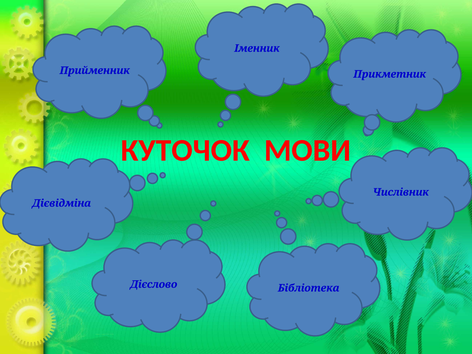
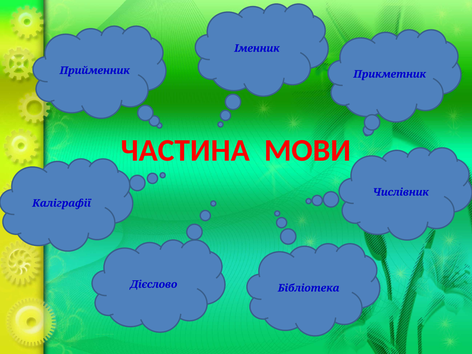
КУТОЧОК: КУТОЧОК -> ЧАСТИНА (185, 150)
Дієвідміна: Дієвідміна -> Каліграфії (62, 203)
